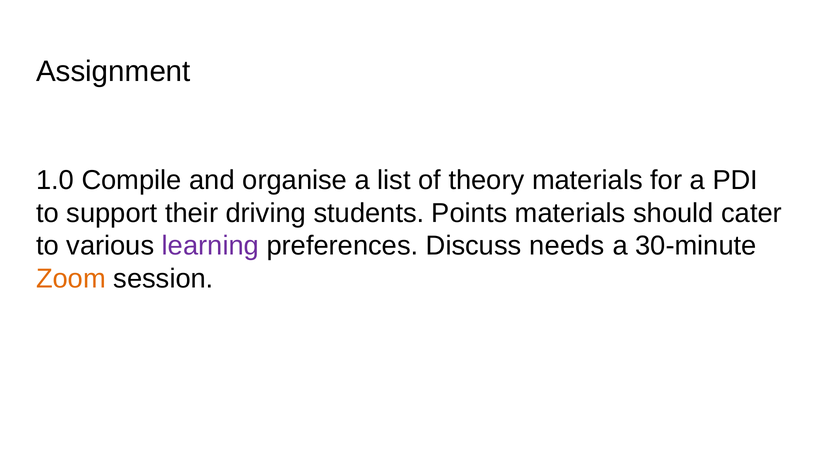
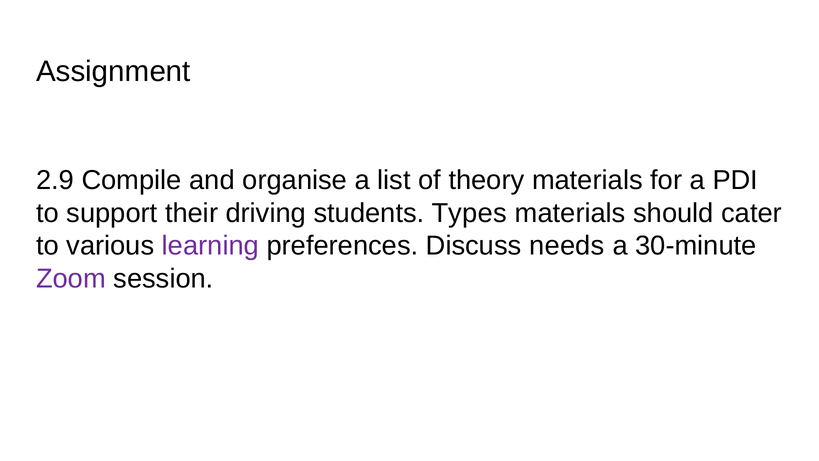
1.0: 1.0 -> 2.9 (55, 180)
Points: Points -> Types (469, 213)
Zoom colour: orange -> purple (71, 278)
